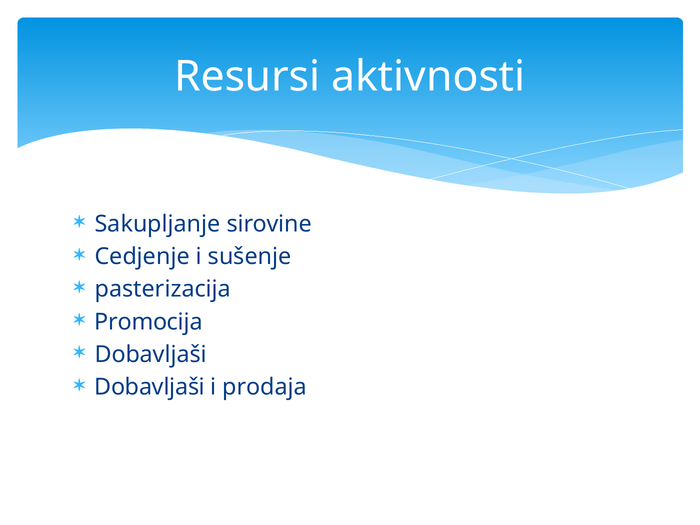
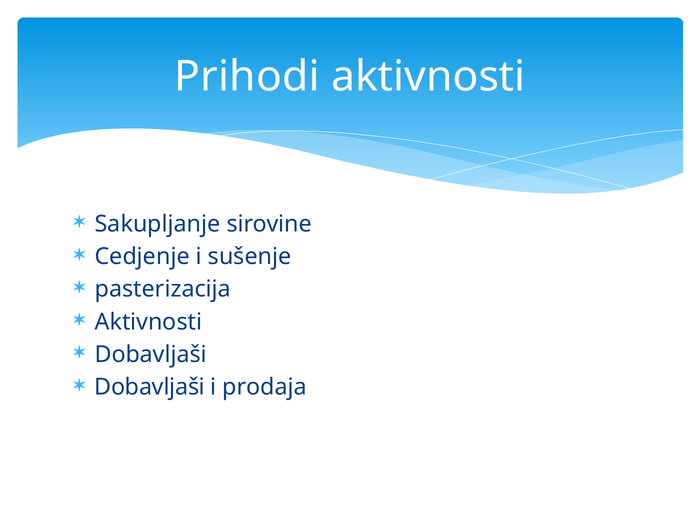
Resursi: Resursi -> Prihodi (247, 77)
Promocija: Promocija -> Aktivnosti (148, 322)
